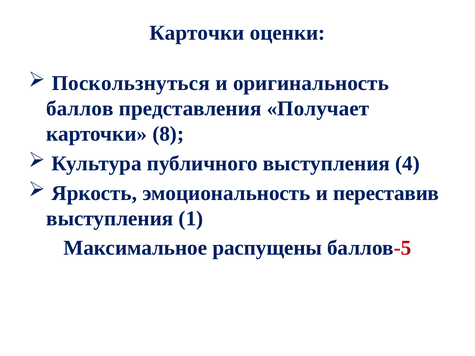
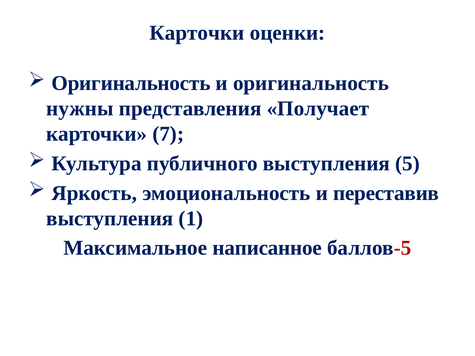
Поскользнуться: Поскользнуться -> Оригинальность (131, 83)
баллов: баллов -> нужны (80, 109)
8: 8 -> 7 (168, 134)
4: 4 -> 5 (408, 164)
распущены: распущены -> написанное (267, 248)
